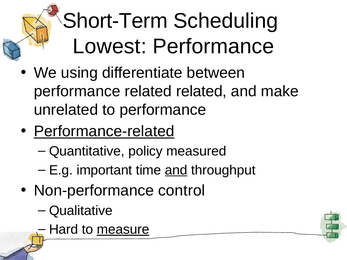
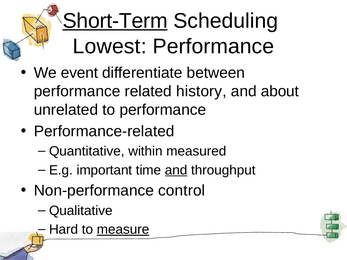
Short-Term underline: none -> present (115, 21)
using: using -> event (79, 73)
related related: related -> history (201, 91)
make: make -> about (280, 91)
Performance-related underline: present -> none (104, 131)
policy: policy -> within (145, 151)
